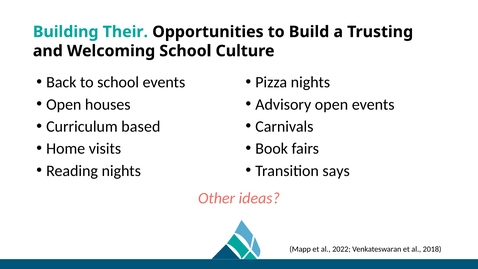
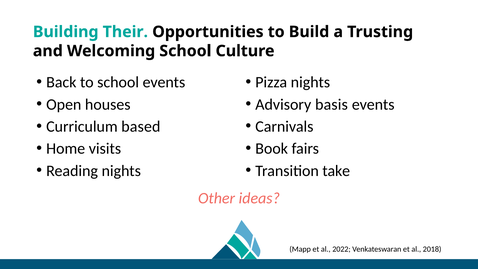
Advisory open: open -> basis (331, 104)
says: says -> take (336, 171)
